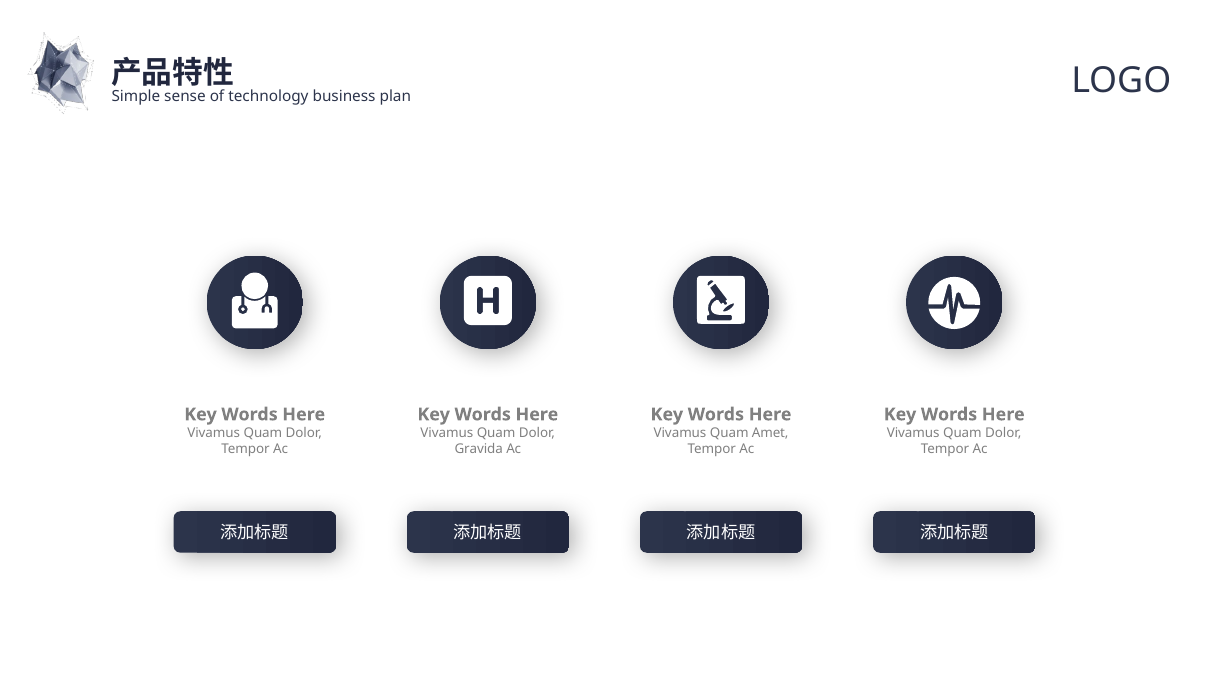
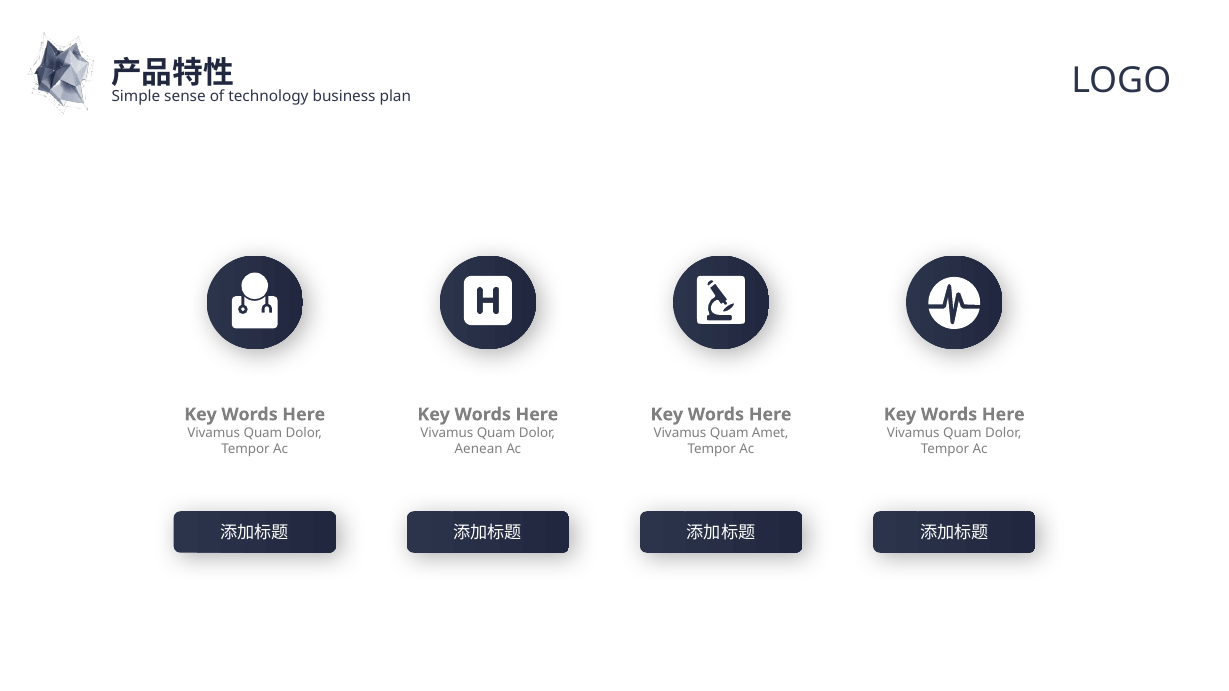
Gravida: Gravida -> Aenean (479, 449)
